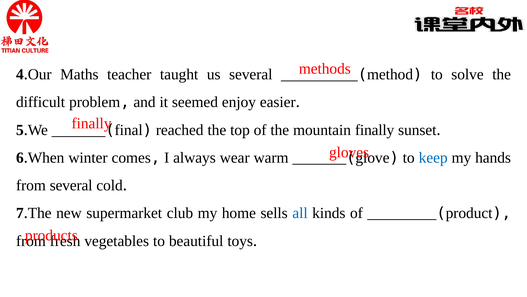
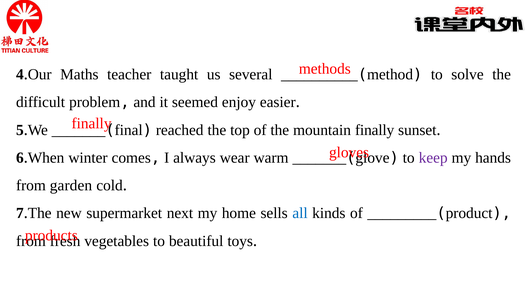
keep colour: blue -> purple (433, 157)
from several: several -> garden (71, 185)
club: club -> next (180, 213)
